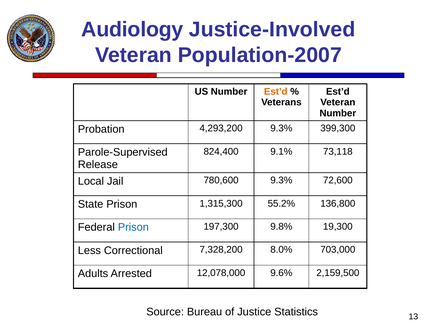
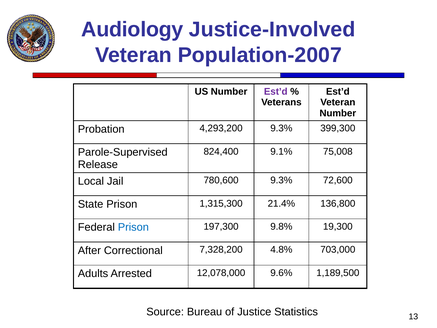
Est’d colour: orange -> purple (276, 91)
73,118: 73,118 -> 75,008 (338, 151)
55.2%: 55.2% -> 21.4% (281, 203)
Less: Less -> After (89, 250)
8.0%: 8.0% -> 4.8% (281, 250)
2,159,500: 2,159,500 -> 1,189,500 (338, 273)
